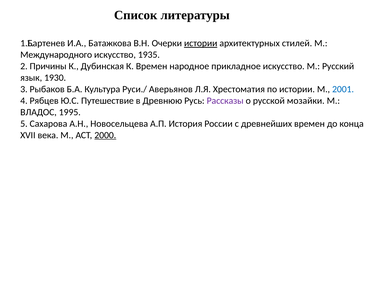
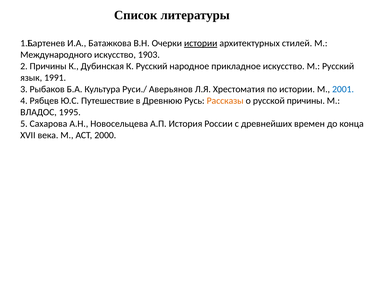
1935: 1935 -> 1903 (149, 55)
К Времен: Времен -> Русский (152, 66)
1930: 1930 -> 1991 (55, 78)
Рассказы colour: purple -> orange (225, 101)
русской мозайки: мозайки -> причины (306, 101)
2000 underline: present -> none (105, 135)
